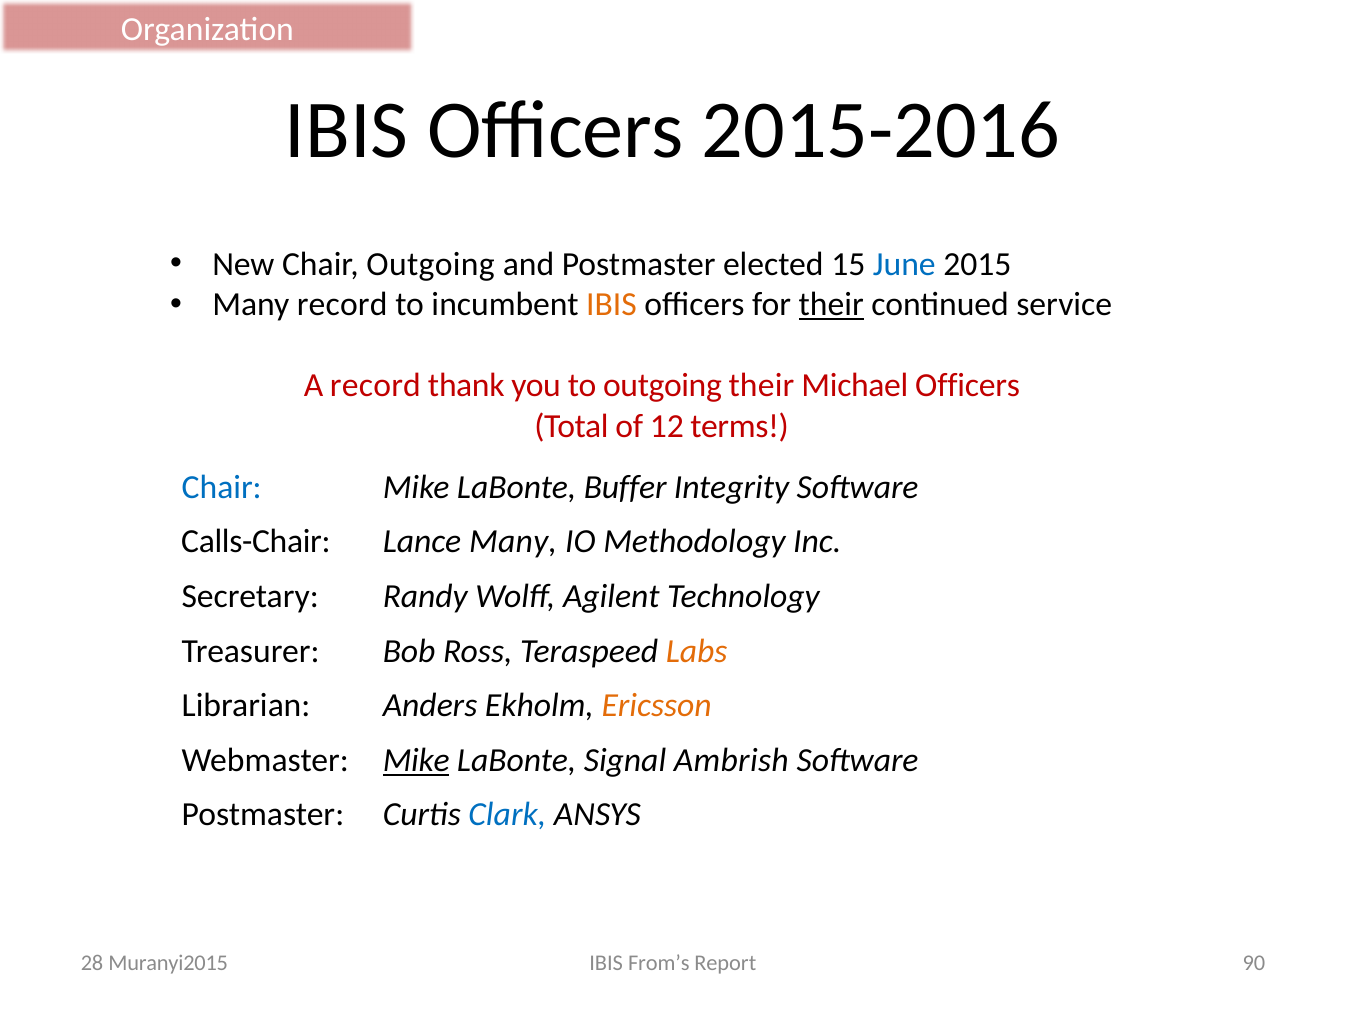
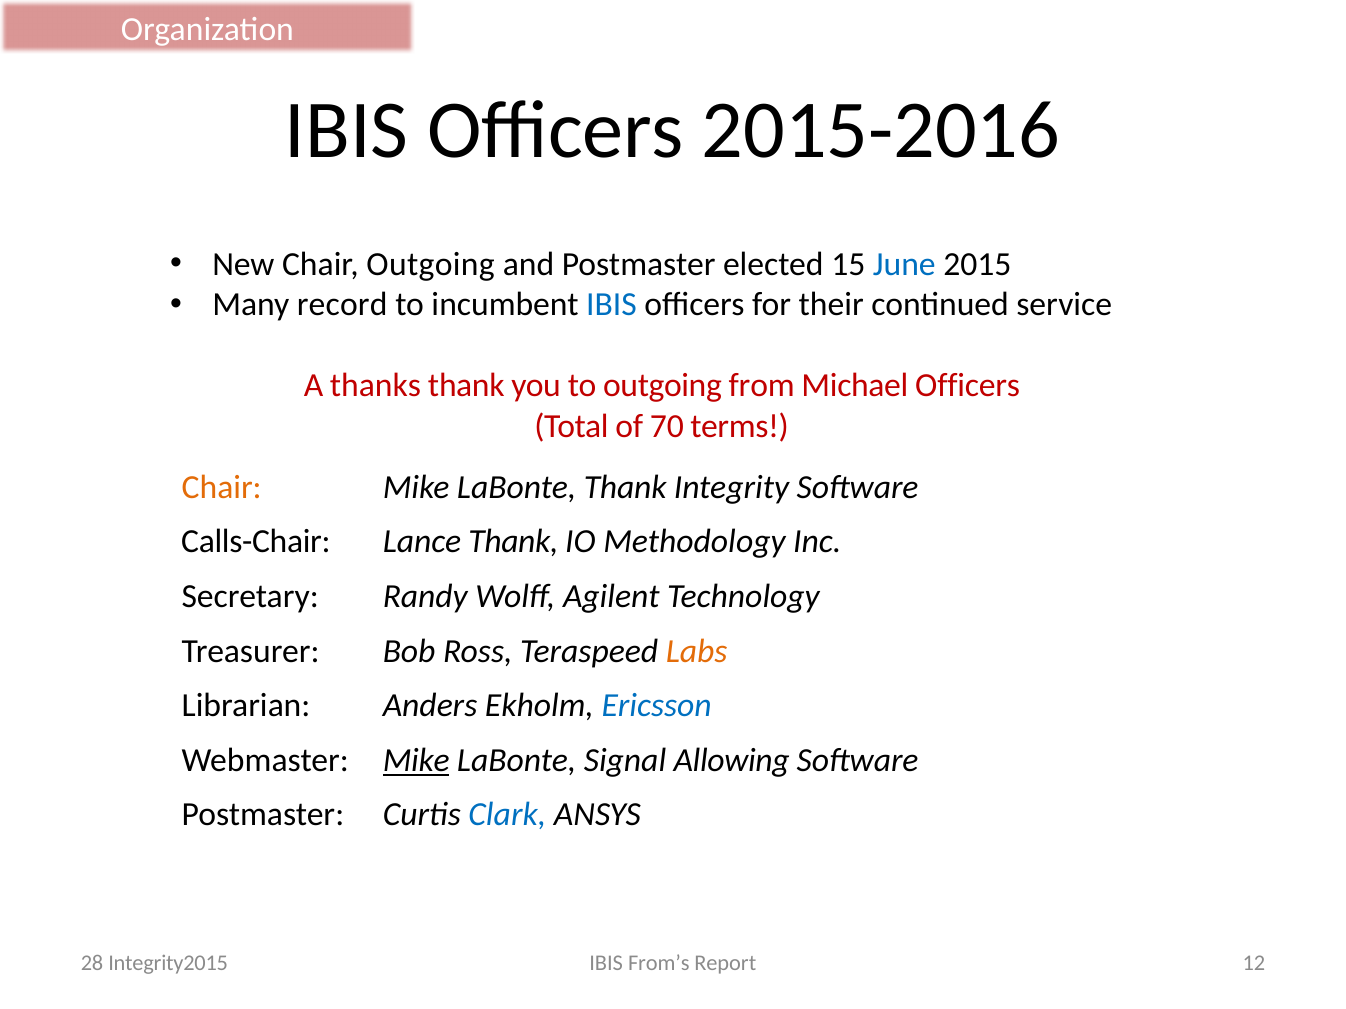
IBIS colour: orange -> blue (612, 305)
their underline: present -> none (831, 305)
A record: record -> thanks (376, 386)
outgoing their: their -> from (762, 386)
12: 12 -> 70 (667, 426)
Chair colour: blue -> orange (222, 488)
LaBonte Buffer: Buffer -> Thank (625, 488)
Lance Many: Many -> Thank (513, 542)
Ericsson colour: orange -> blue (657, 706)
Ambrish: Ambrish -> Allowing (732, 760)
90: 90 -> 12 (1254, 964)
Muranyi2015: Muranyi2015 -> Integrity2015 (168, 964)
